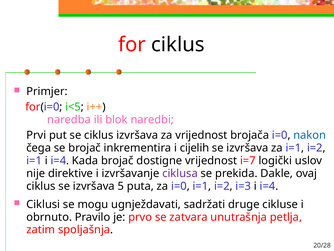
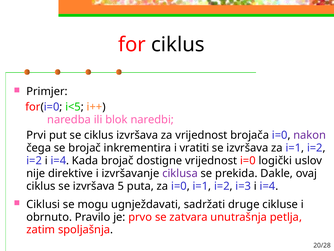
nakon colour: blue -> purple (310, 135)
cijelih: cijelih -> vratiti (194, 148)
i=1: i=1 -> i=2 (34, 160)
vrijednost i=7: i=7 -> i=0 (248, 160)
